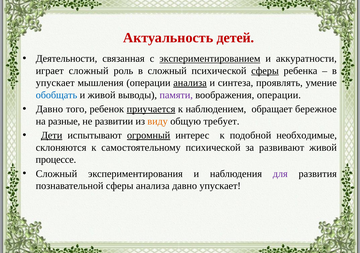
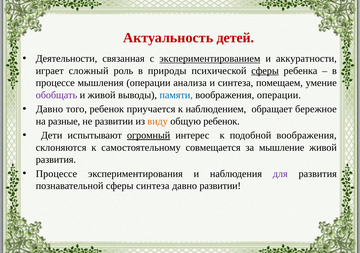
в сложный: сложный -> природы (167, 71)
упускает: упускает -> процессе (55, 83)
анализа underline: present -> none (190, 83)
проявлять: проявлять -> помещаем (279, 83)
обобщать colour: blue -> purple (57, 95)
памяти colour: purple -> blue (176, 95)
приучается underline: present -> none (151, 109)
общую требует: требует -> ребенок (222, 121)
Дети underline: present -> none (52, 135)
подобной необходимые: необходимые -> воображения (307, 135)
самостоятельному психической: психической -> совмещается (213, 148)
развивают: развивают -> мышление (282, 148)
процессе: процессе -> развития (56, 160)
Сложный: Сложный -> Процессе (56, 174)
сферы анализа: анализа -> синтеза (153, 186)
давно упускает: упускает -> развитии (220, 186)
